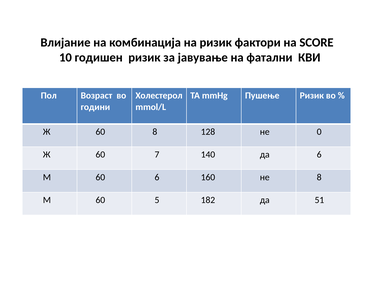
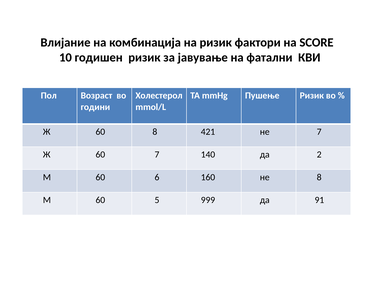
128: 128 -> 421 (208, 132)
не 0: 0 -> 7 (319, 132)
да 6: 6 -> 2 (319, 154)
182: 182 -> 999 (208, 200)
51: 51 -> 91 (319, 200)
